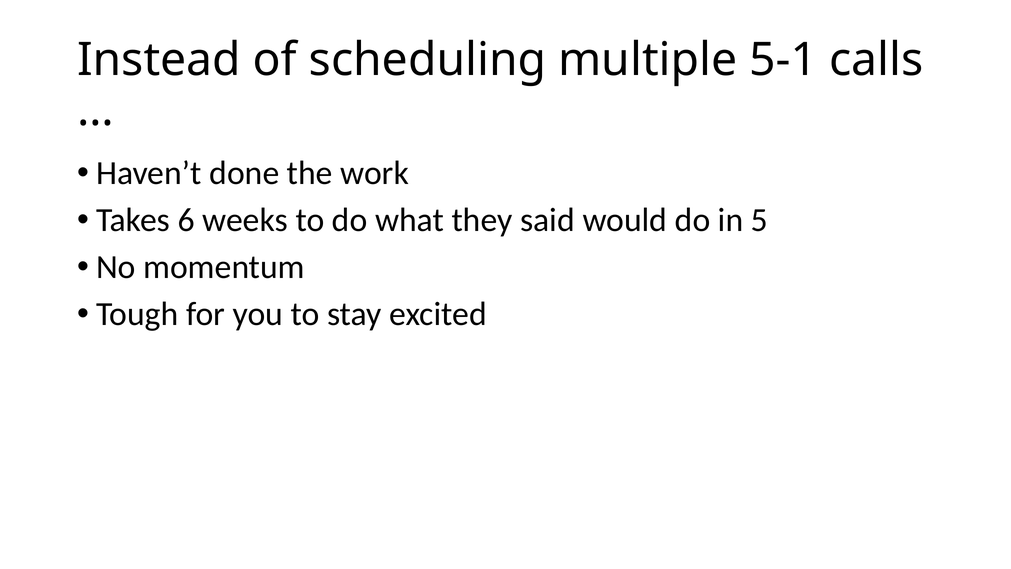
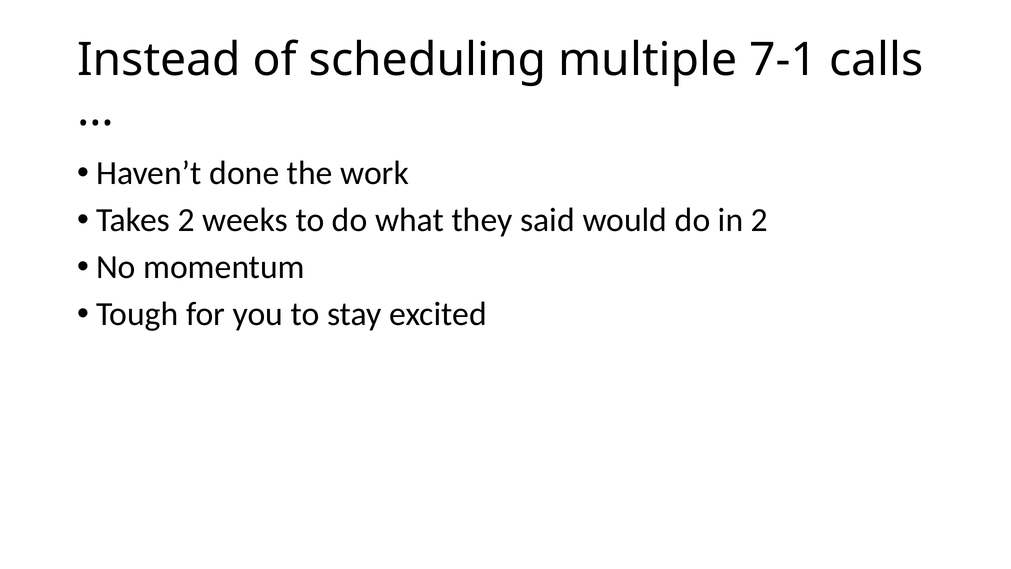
5-1: 5-1 -> 7-1 (783, 60)
Takes 6: 6 -> 2 (186, 220)
in 5: 5 -> 2 (759, 220)
